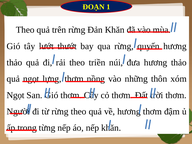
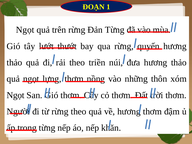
Theo: Theo -> Ngọt (25, 30)
Đản Khăn: Khăn -> Từng (115, 30)
